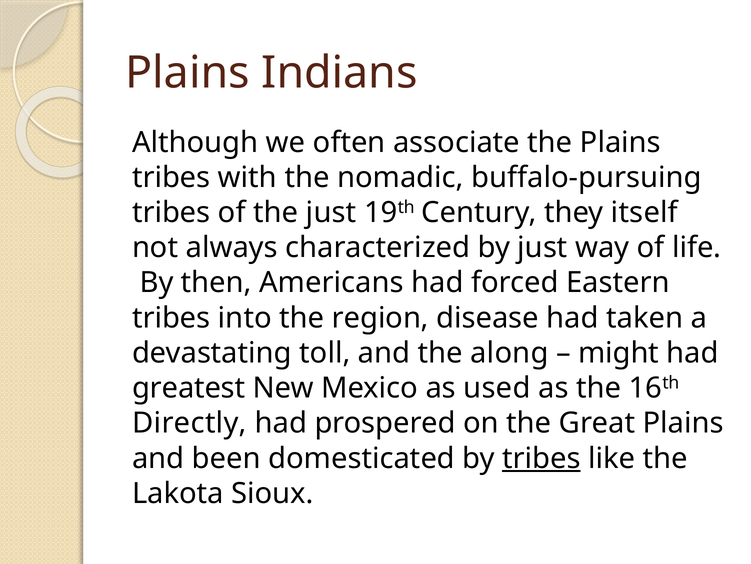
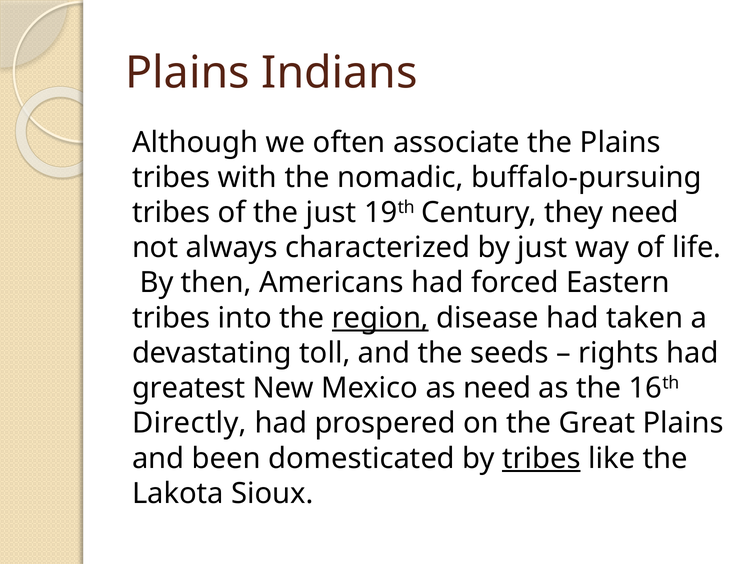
they itself: itself -> need (645, 212)
region underline: none -> present (380, 318)
along: along -> seeds (510, 353)
might: might -> rights (618, 353)
as used: used -> need (497, 388)
